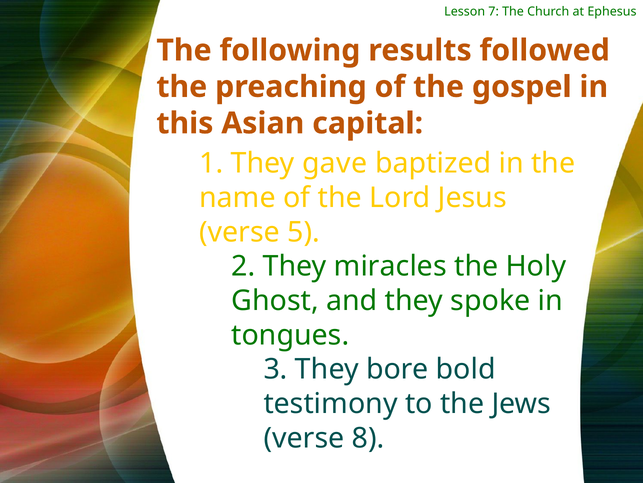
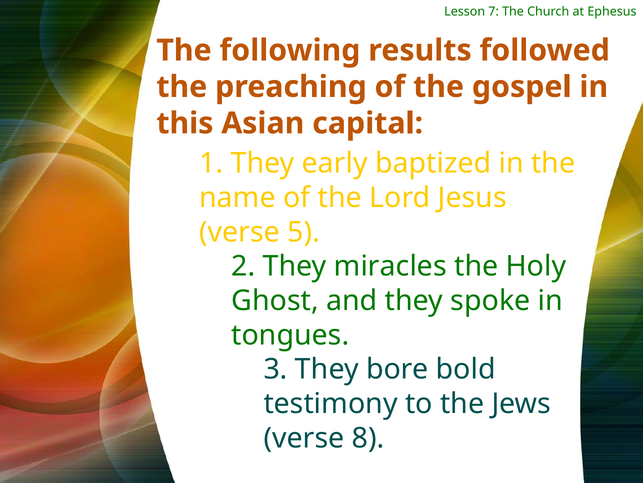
gave: gave -> early (335, 163)
